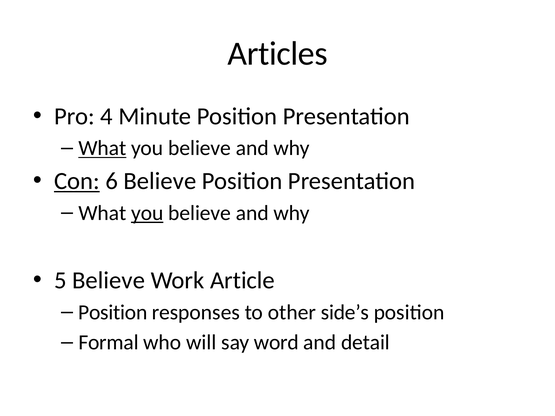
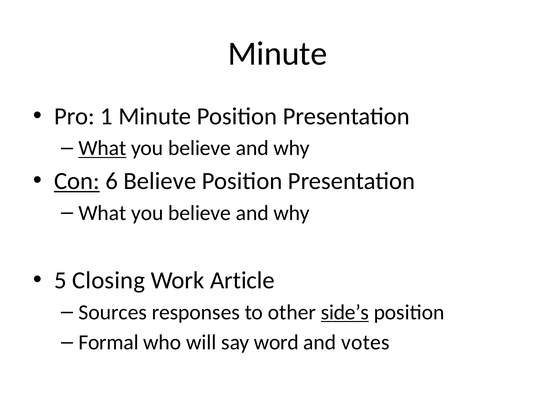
Articles: Articles -> Minute (278, 54)
4: 4 -> 1 (106, 116)
you underline: present -> none (147, 213)
5 Believe: Believe -> Closing (109, 281)
Position: Position -> Sources (113, 312)
side’s underline: none -> present (345, 312)
detail: detail -> votes (365, 343)
